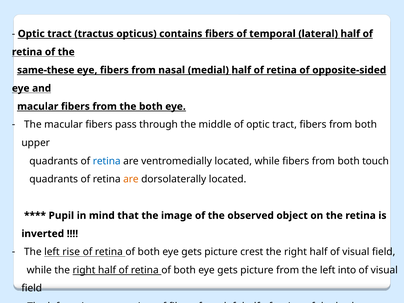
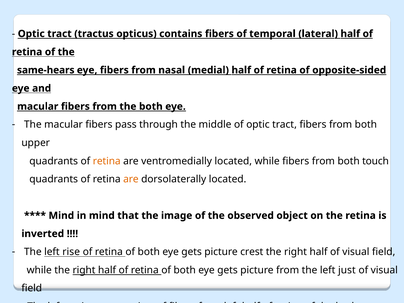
same-these: same-these -> same-hears (46, 70)
retina colour: blue -> orange (107, 161)
Pupil: Pupil -> Mind (61, 216)
into: into -> just (347, 270)
